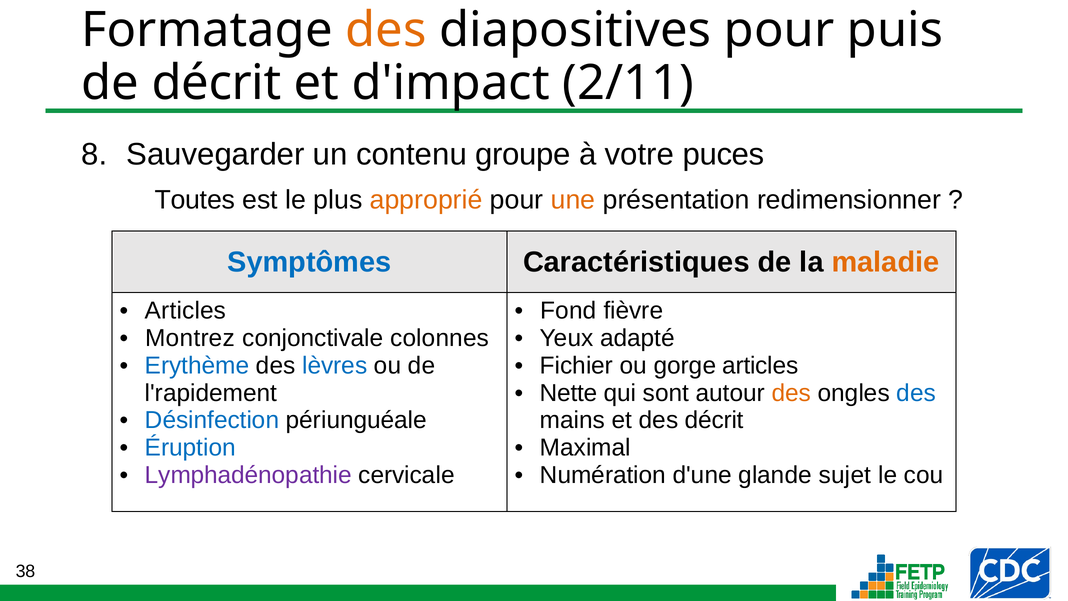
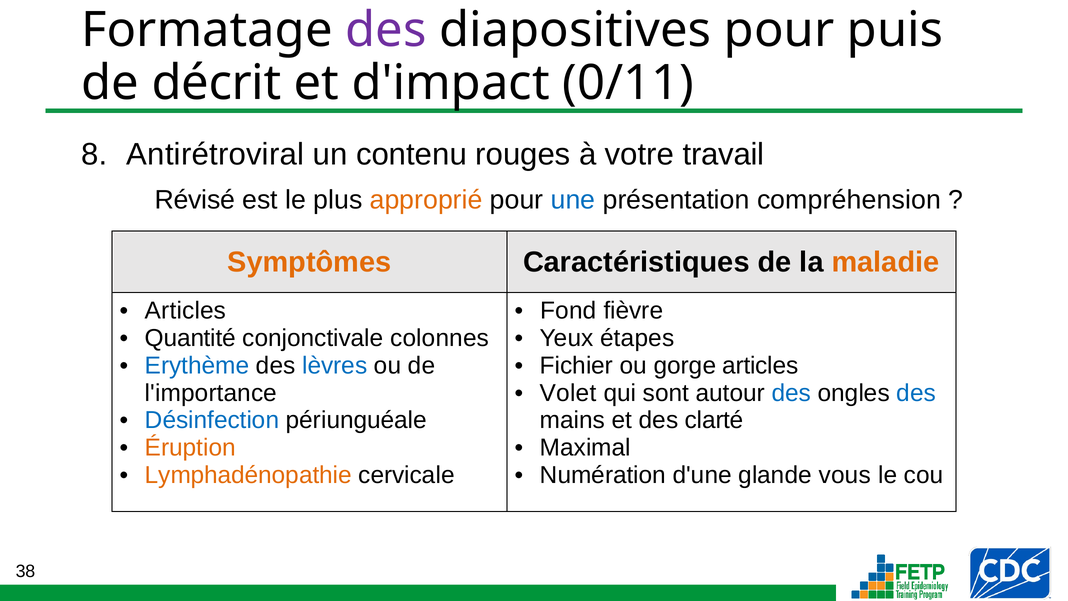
des colour: orange -> purple (386, 30)
2/11: 2/11 -> 0/11 (628, 83)
Sauvegarder: Sauvegarder -> Antirétroviral (215, 154)
groupe: groupe -> rouges (523, 154)
puces: puces -> travail (723, 154)
Toutes: Toutes -> Révisé (195, 200)
une colour: orange -> blue (573, 200)
redimensionner: redimensionner -> compréhension (849, 200)
Symptômes colour: blue -> orange (309, 262)
Montrez: Montrez -> Quantité (190, 338)
adapté: adapté -> étapes (637, 338)
l'rapidement: l'rapidement -> l'importance (211, 393)
Nette: Nette -> Volet (568, 393)
des colour: orange -> blue (791, 393)
des décrit: décrit -> clarté (714, 420)
Éruption colour: blue -> orange (190, 448)
Lymphadénopathie colour: purple -> orange (248, 475)
sujet: sujet -> vous (845, 475)
